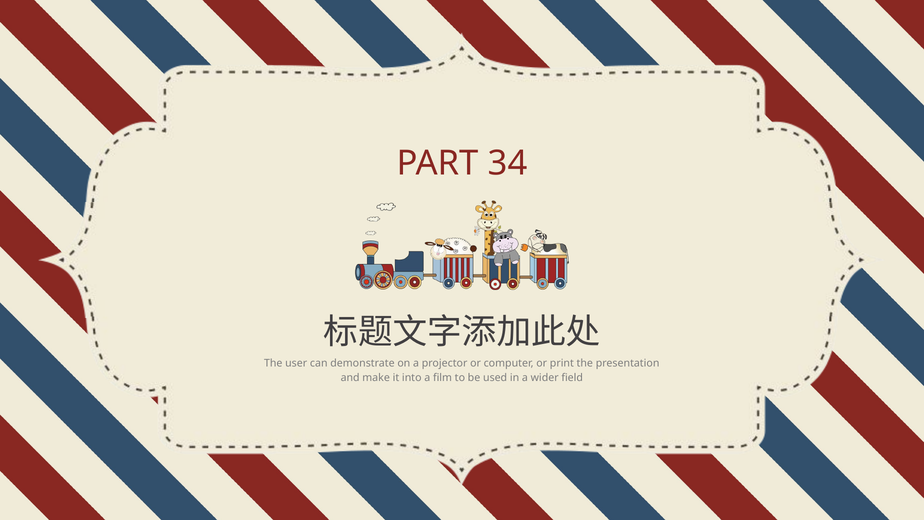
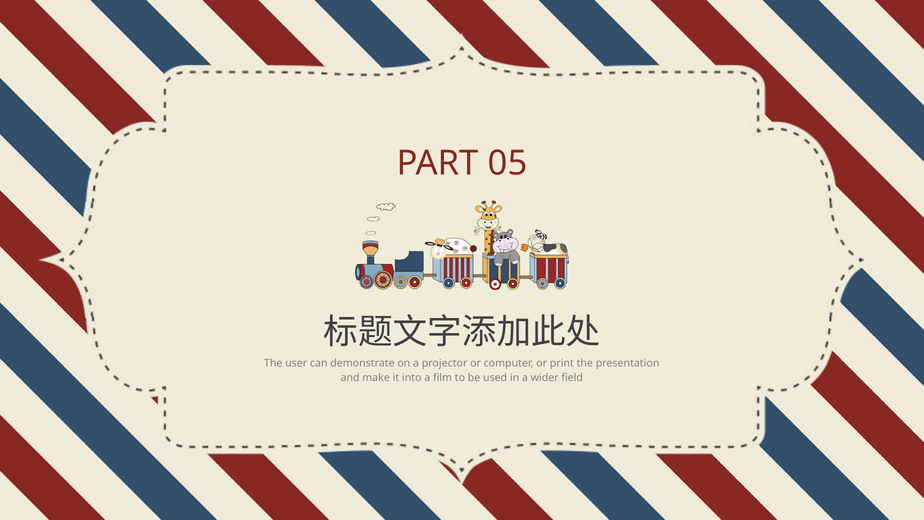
34: 34 -> 05 (508, 163)
